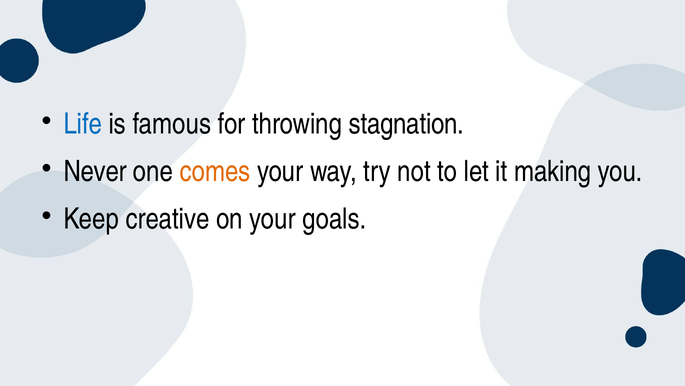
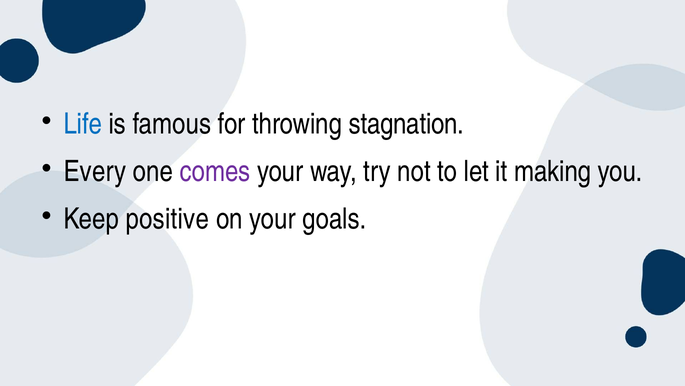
Never: Never -> Every (95, 171)
comes colour: orange -> purple (215, 171)
creative: creative -> positive (167, 219)
